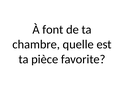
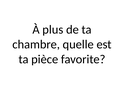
font: font -> plus (53, 30)
